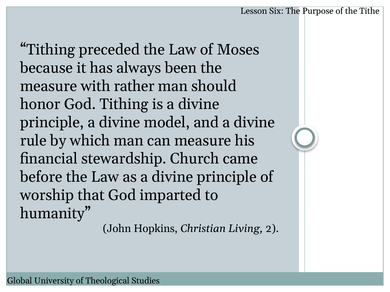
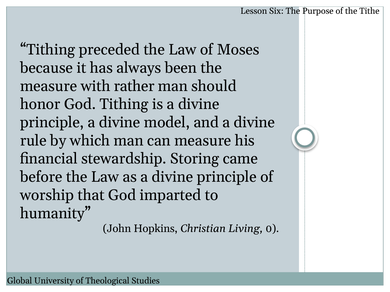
Church: Church -> Storing (195, 159)
2: 2 -> 0 (272, 229)
